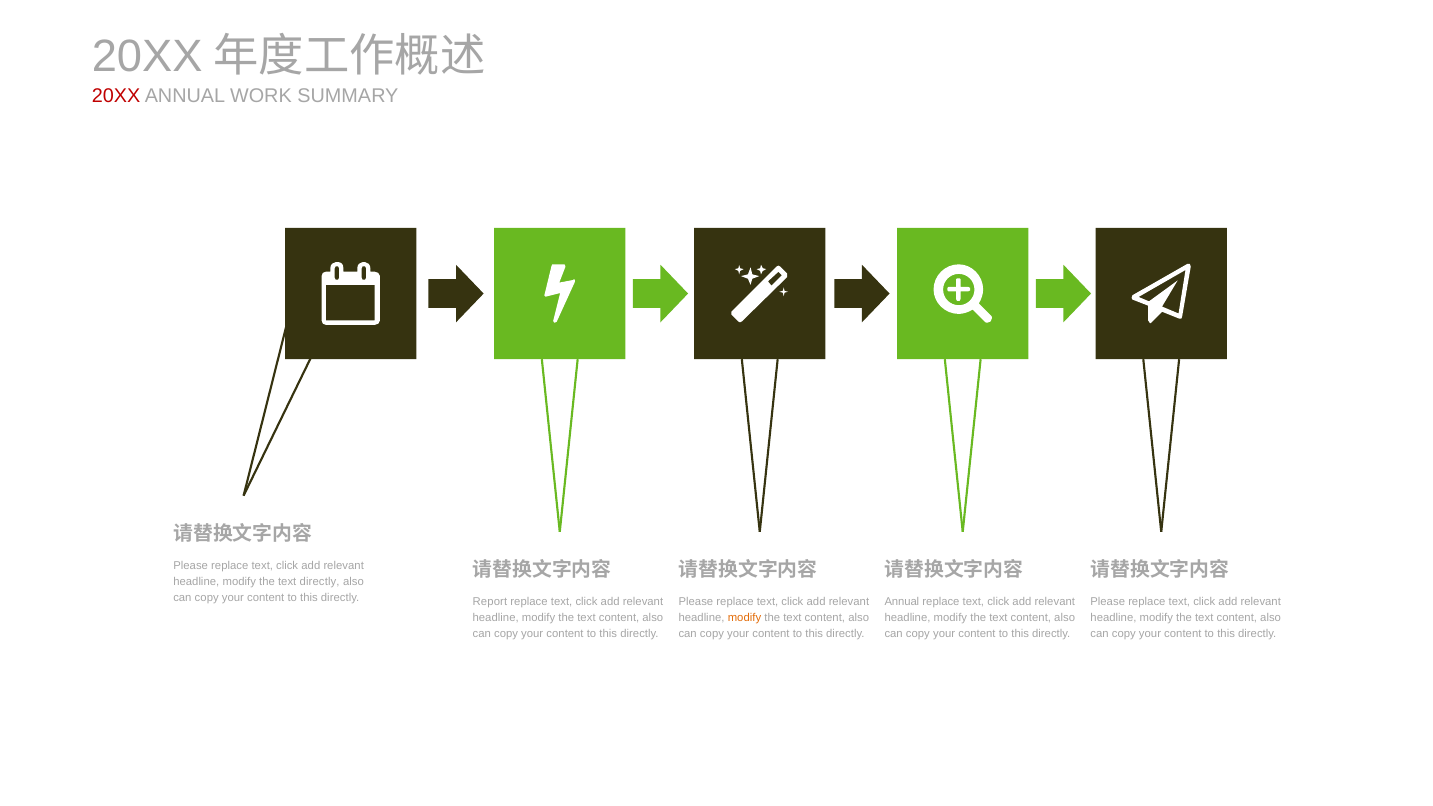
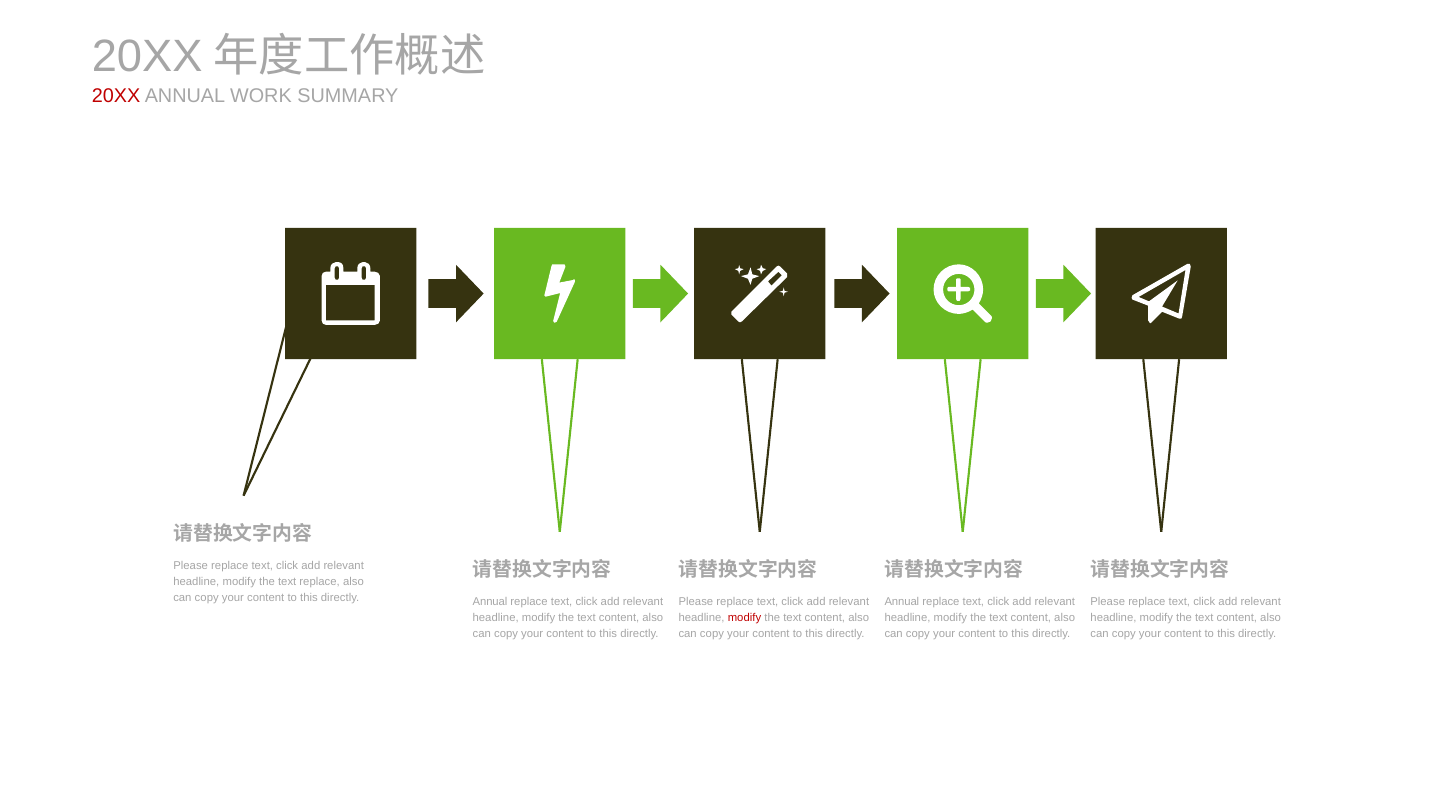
text directly: directly -> replace (320, 582)
Report: Report -> Annual (490, 602)
modify colour: orange -> red (744, 618)
